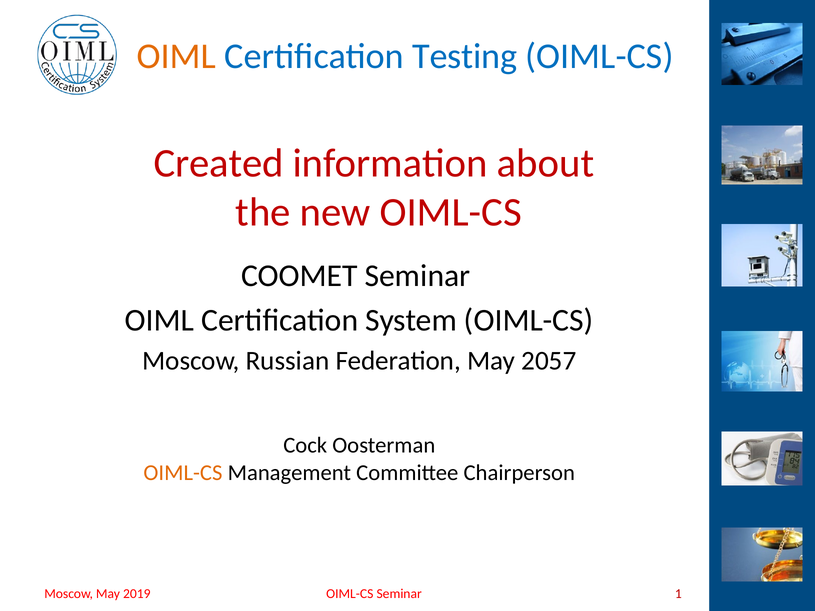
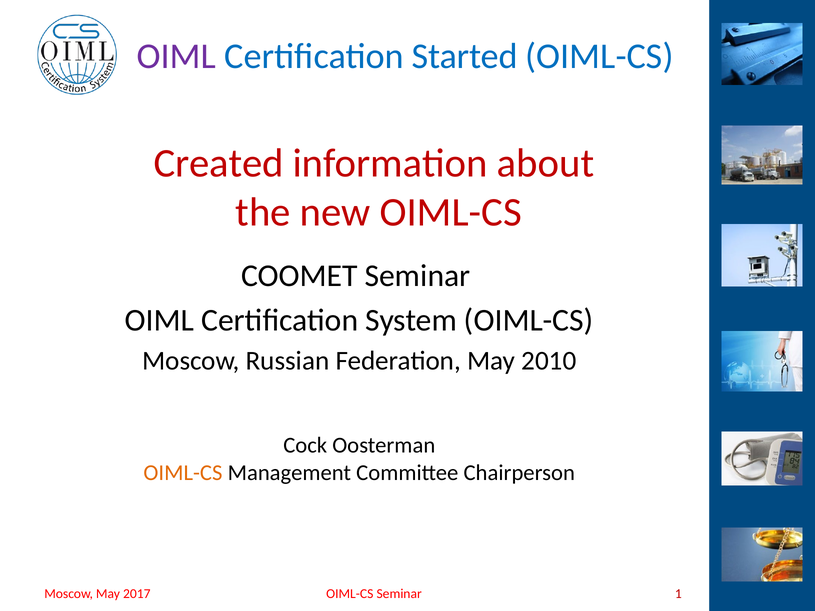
OIML colour: orange -> purple (176, 56)
Testing: Testing -> Started (465, 56)
2057: 2057 -> 2010 (549, 361)
2019: 2019 -> 2017 (137, 594)
